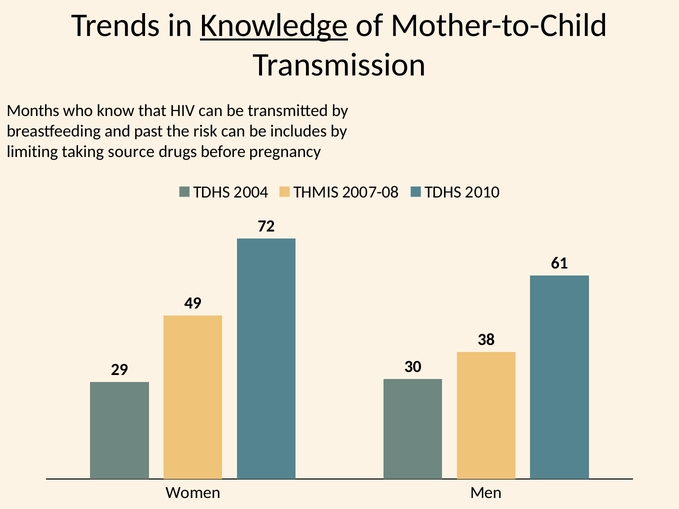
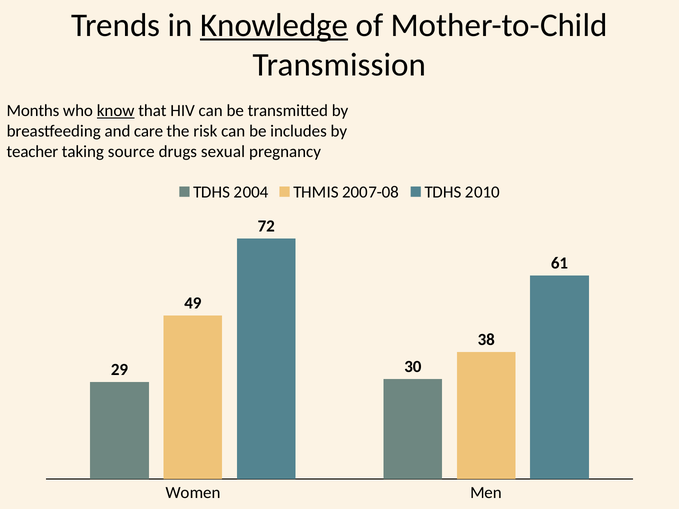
know underline: none -> present (116, 111)
past: past -> care (148, 131)
limiting: limiting -> teacher (32, 152)
before: before -> sexual (223, 152)
